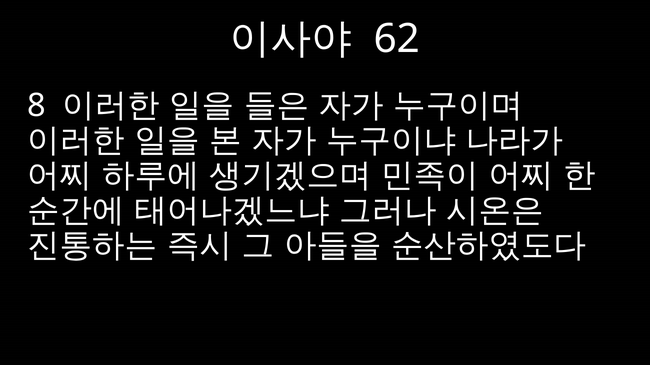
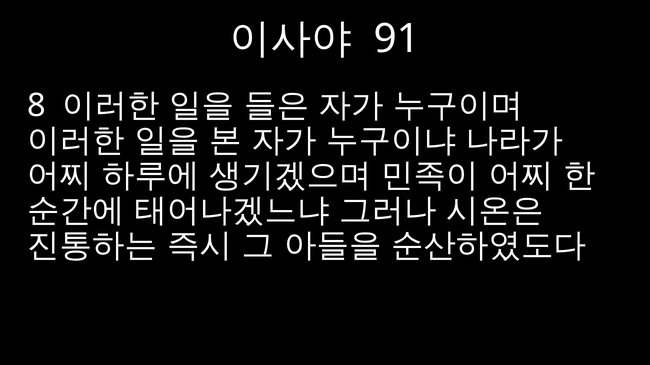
62: 62 -> 91 (397, 39)
